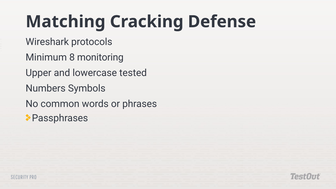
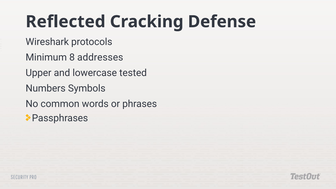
Matching: Matching -> Reflected (66, 22)
monitoring: monitoring -> addresses (100, 57)
